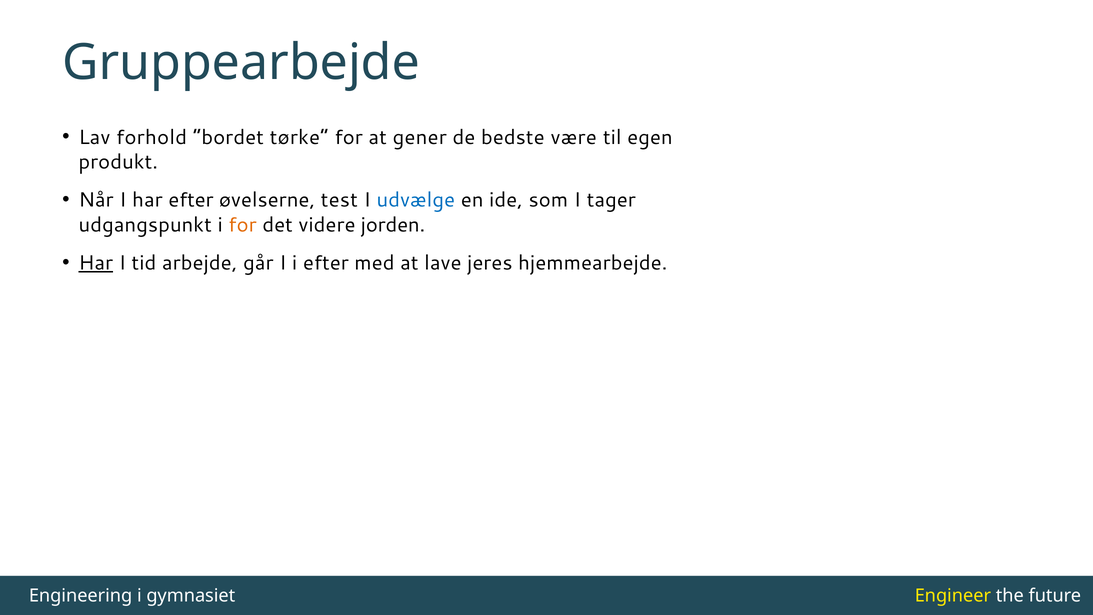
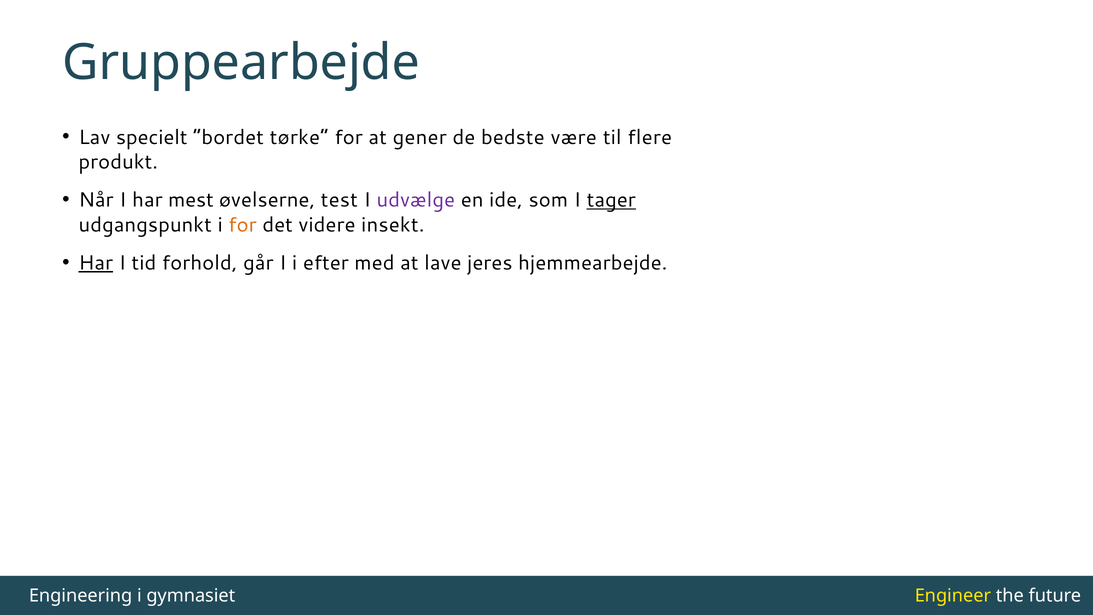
forhold: forhold -> specielt (152, 137)
egen: egen -> flere (650, 137)
har efter: efter -> mest (191, 200)
udvælge colour: blue -> purple (416, 200)
tager underline: none -> present (611, 200)
jorden: jorden -> insekt (393, 225)
arbejde: arbejde -> forhold (200, 263)
